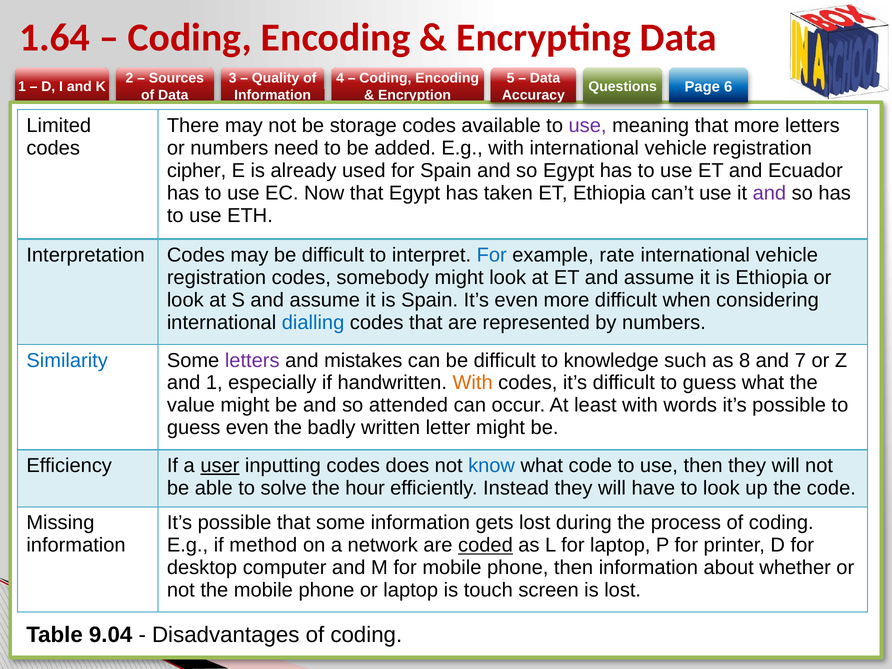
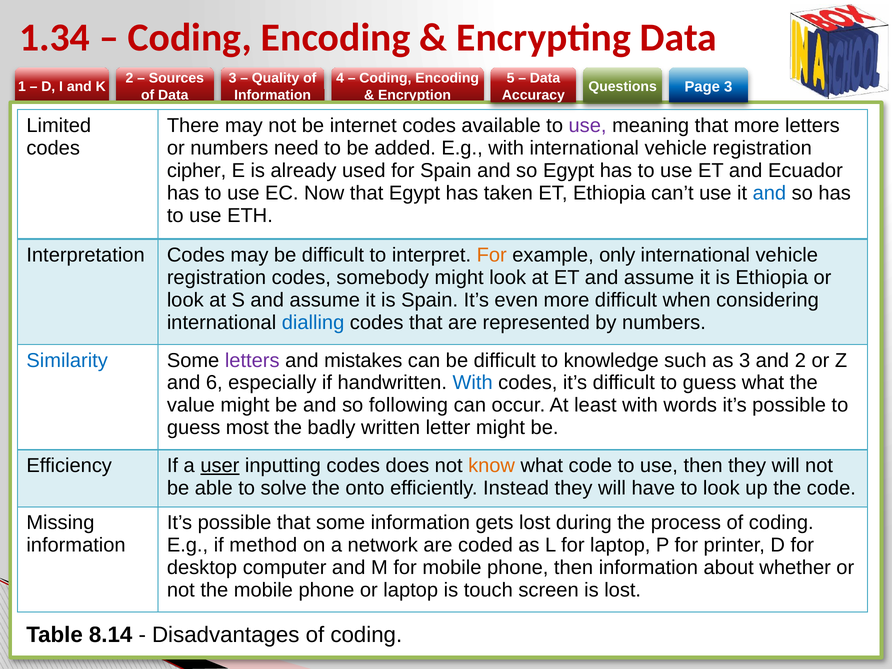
1.64: 1.64 -> 1.34 (55, 38)
Page 6: 6 -> 3 (728, 87)
storage: storage -> internet (363, 126)
and colour: purple -> blue (769, 193)
For colour: blue -> orange (492, 255)
rate: rate -> only (617, 255)
as 8: 8 -> 3 (745, 360)
and 7: 7 -> 2 (800, 360)
and 1: 1 -> 6 (214, 383)
With colour: orange -> blue (473, 383)
attended: attended -> following (408, 405)
guess even: even -> most (247, 428)
know colour: blue -> orange (492, 466)
hour: hour -> onto (365, 488)
coded underline: present -> none (485, 545)
9.04: 9.04 -> 8.14 (111, 635)
